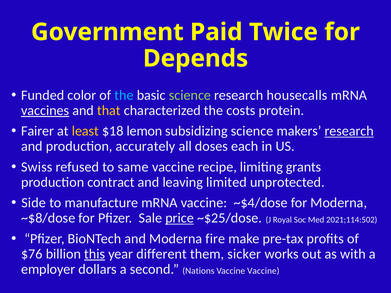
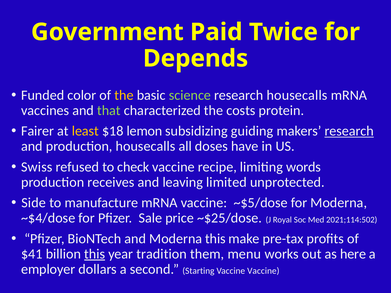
the colour: light blue -> yellow (124, 95)
vaccines underline: present -> none (45, 111)
that colour: yellow -> light green (109, 111)
subsidizing science: science -> guiding (252, 131)
production accurately: accurately -> housecalls (145, 146)
each: each -> have (245, 146)
same: same -> check (133, 167)
grants: grants -> words (304, 167)
contract: contract -> receives (111, 182)
~$4/dose: ~$4/dose -> ~$5/dose (261, 203)
~$8/dose: ~$8/dose -> ~$4/dose (48, 218)
price underline: present -> none (180, 218)
Moderna fire: fire -> this (215, 239)
$76: $76 -> $41 (32, 254)
different: different -> tradition (162, 254)
sicker: sicker -> menu (244, 254)
with: with -> here (353, 254)
Nations: Nations -> Starting (198, 271)
